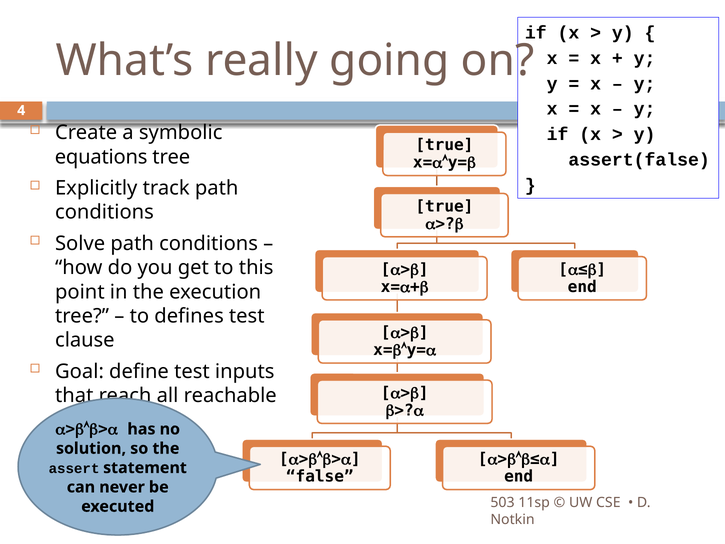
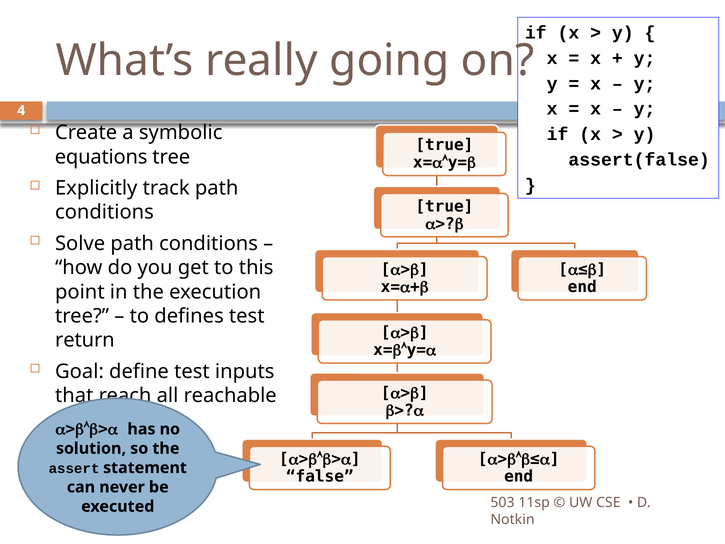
clause: clause -> return (85, 340)
